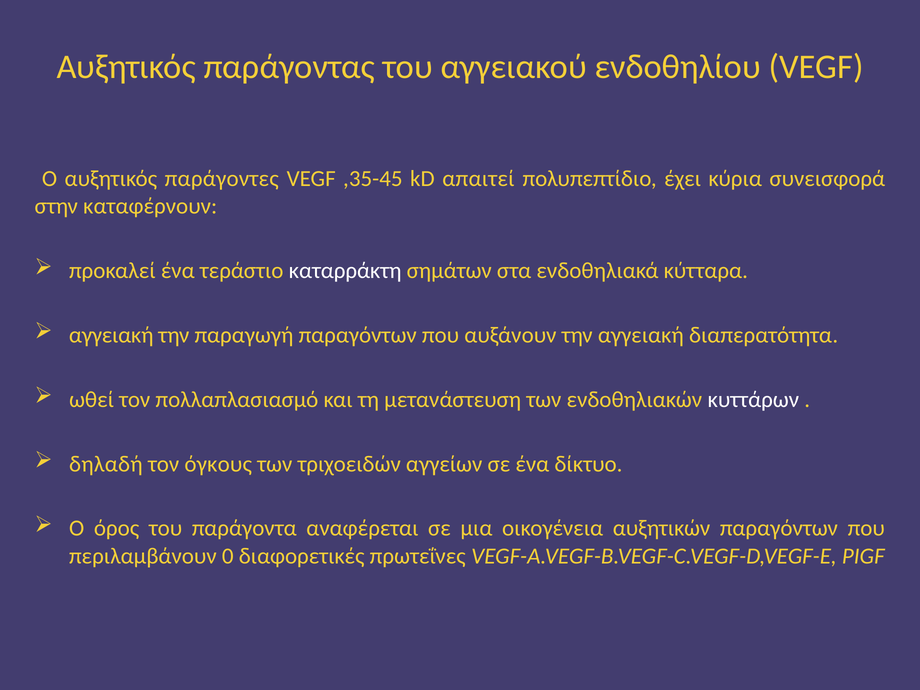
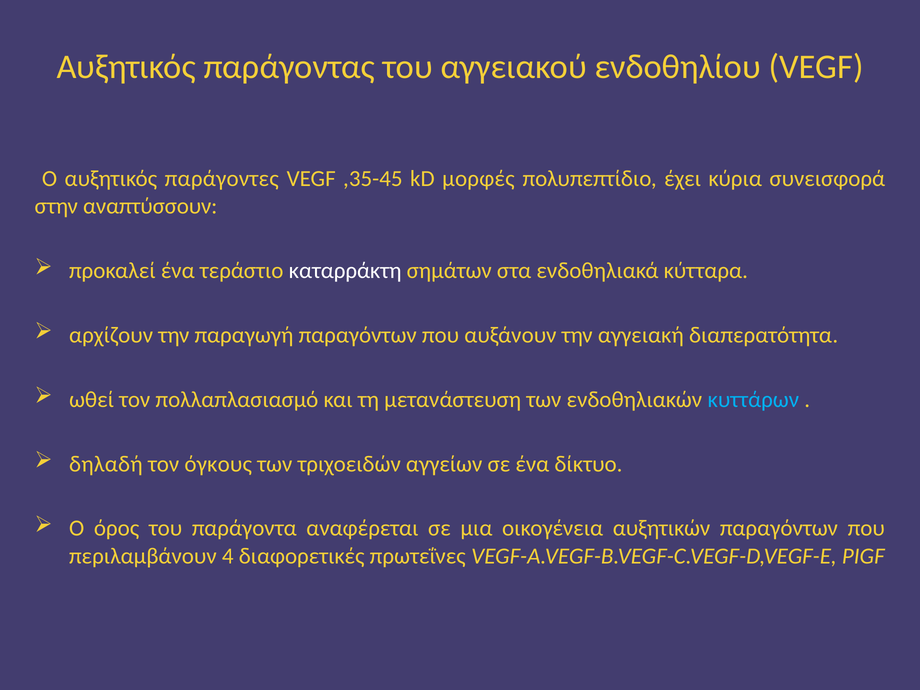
απαιτεί: απαιτεί -> μορφές (478, 179)
καταφέρνουν: καταφέρνουν -> αναπτύσσουν (150, 206)
αγγειακή: αγγειακή -> αρχίζουν (111, 335)
κυττάρων colour: white -> light blue (753, 400)
0: 0 -> 4 (228, 556)
